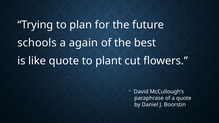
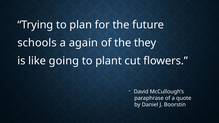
best: best -> they (145, 43)
like quote: quote -> going (64, 61)
